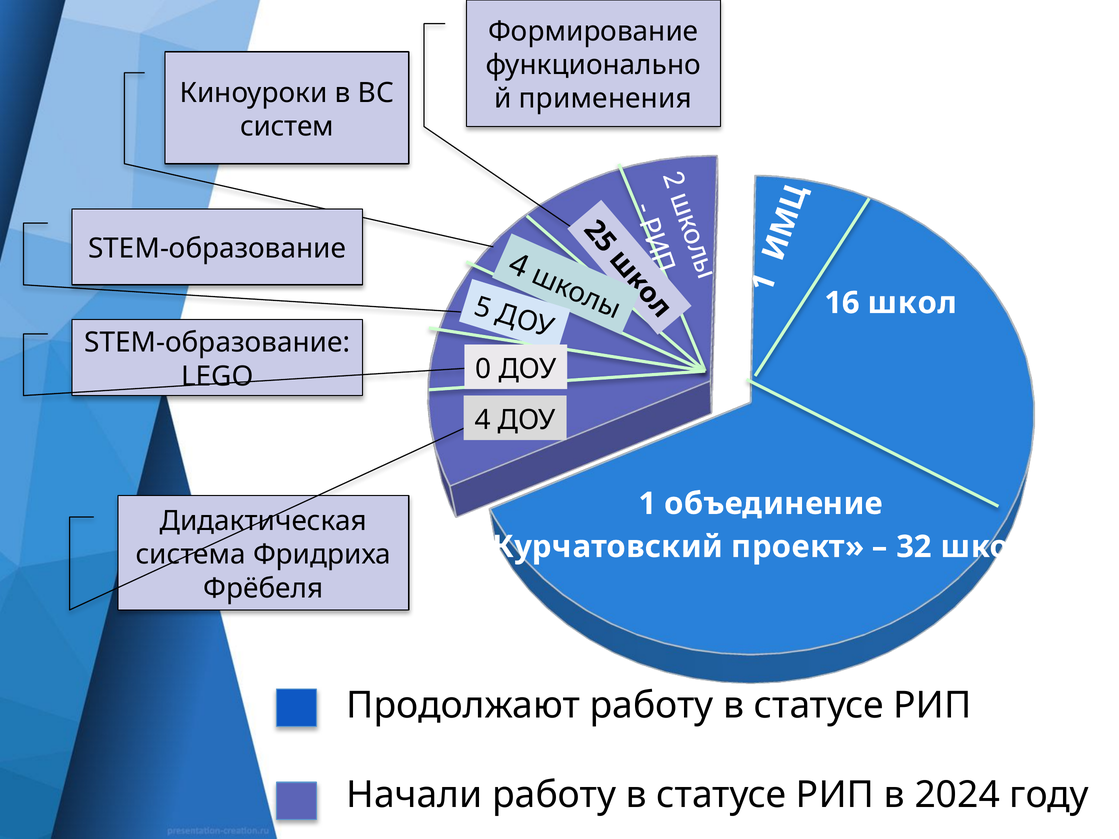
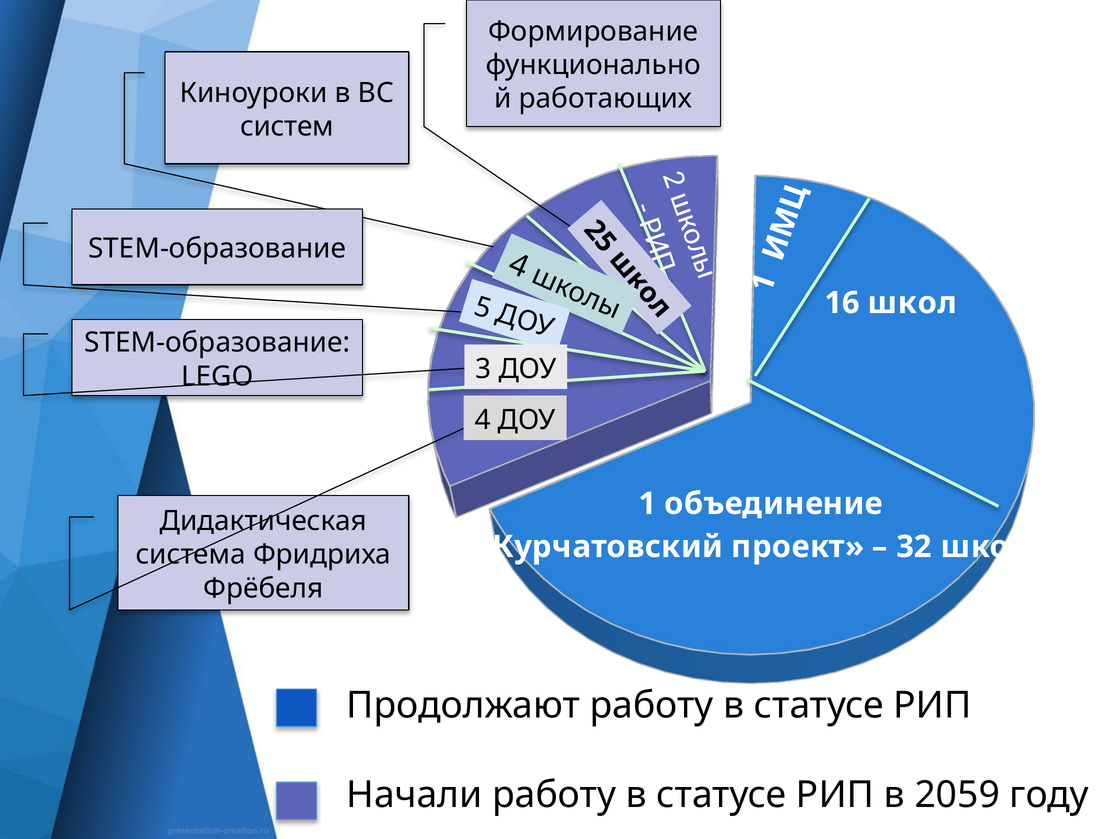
применения: применения -> работающих (606, 99)
0: 0 -> 3 (483, 369)
2024: 2024 -> 2059 (957, 795)
